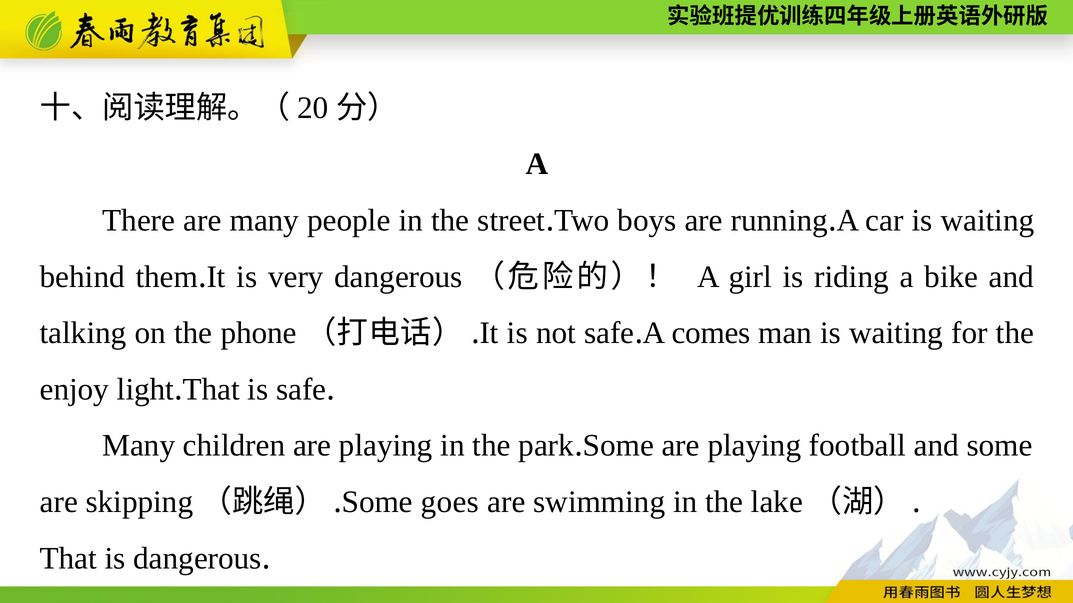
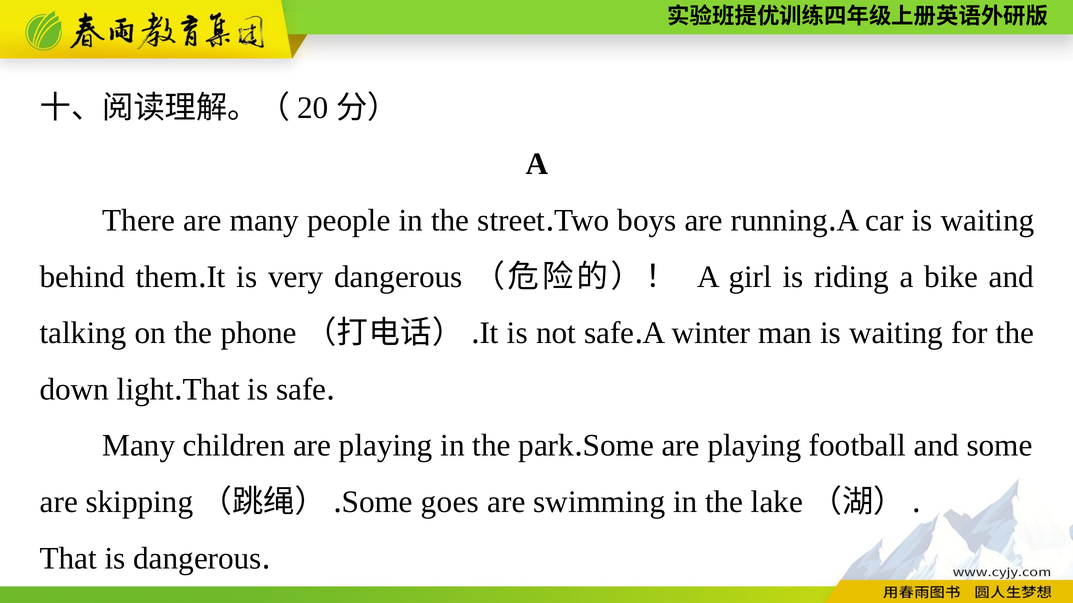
comes: comes -> winter (711, 333)
enjoy: enjoy -> down (74, 390)
